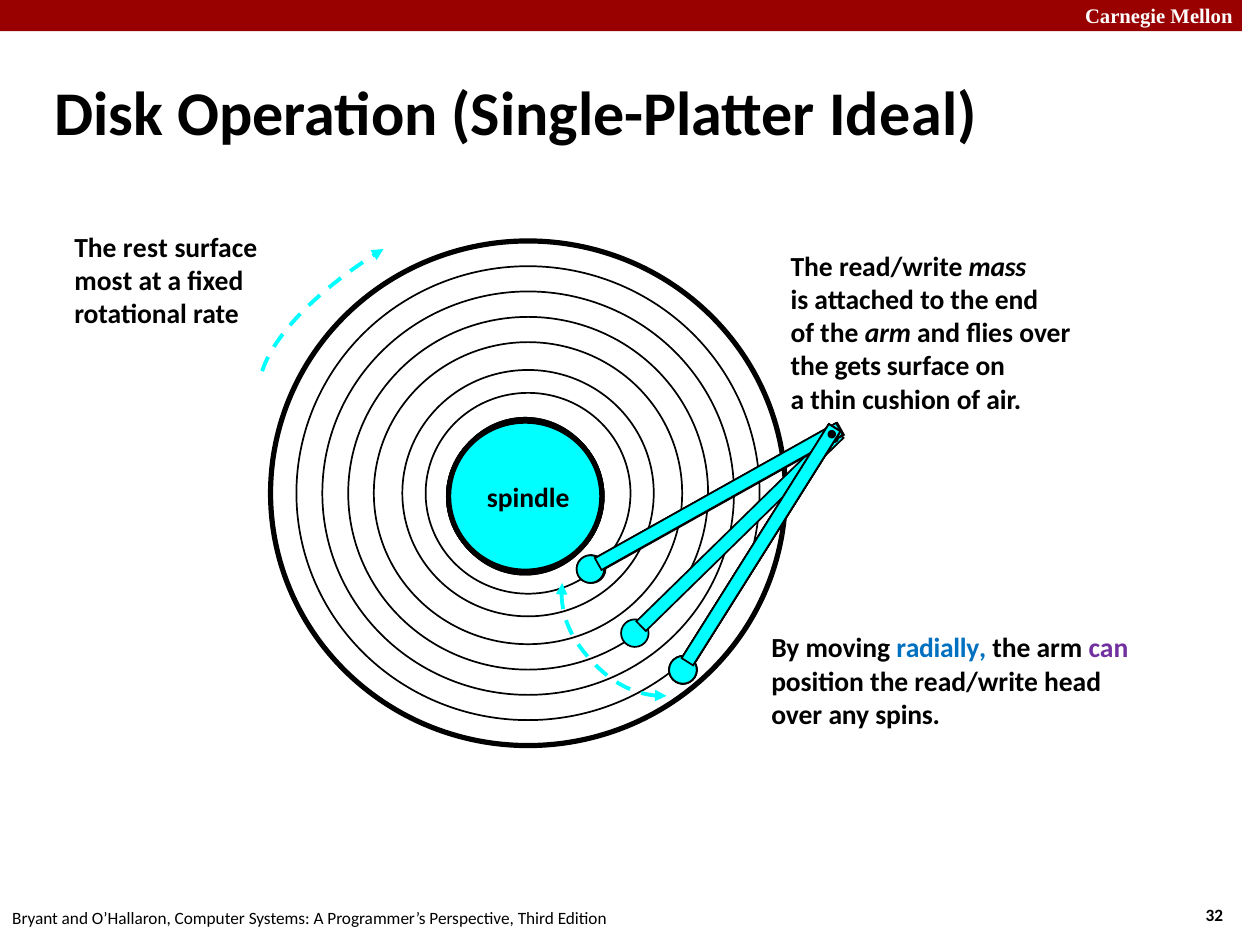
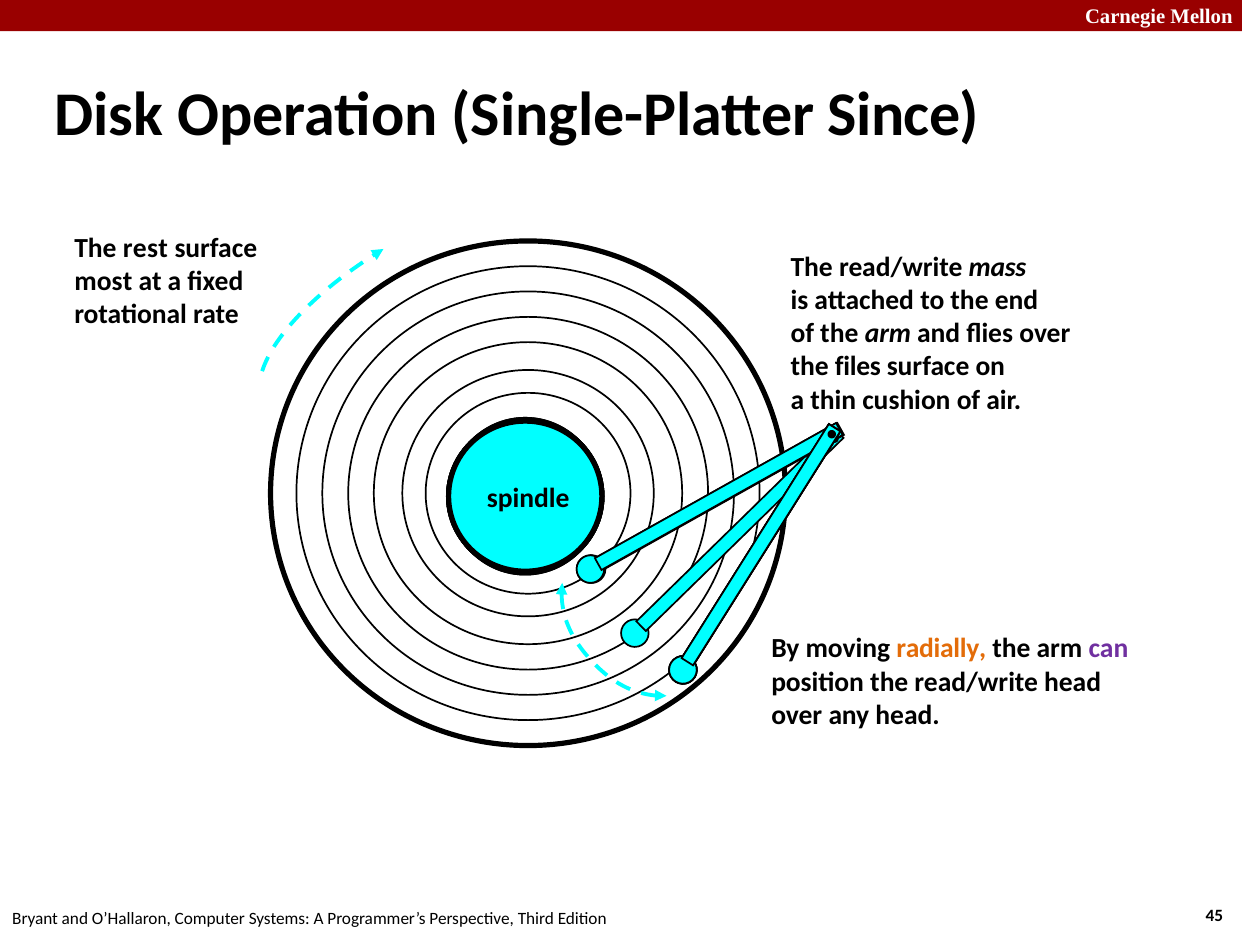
Ideal: Ideal -> Since (904, 115)
gets: gets -> files (858, 367)
radially colour: blue -> orange (941, 649)
any spins: spins -> head (908, 715)
32: 32 -> 45 (1214, 916)
